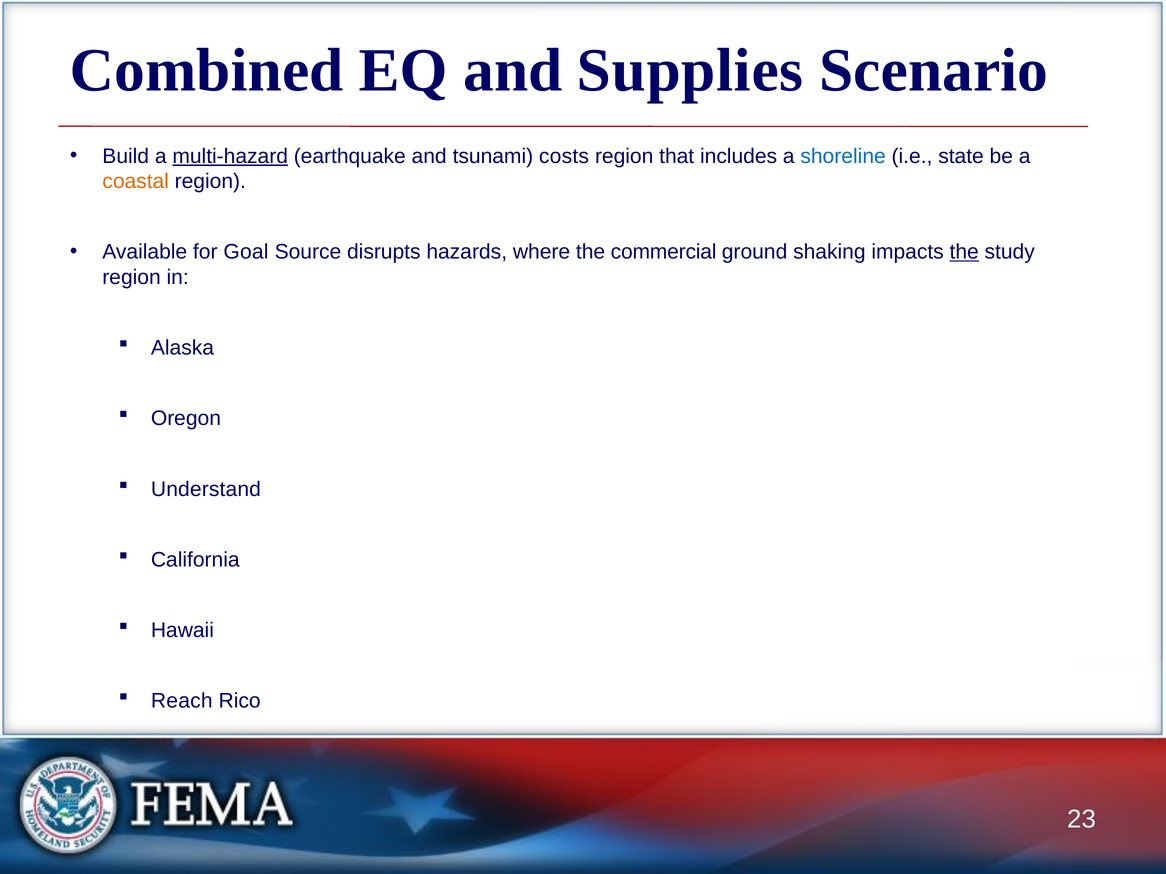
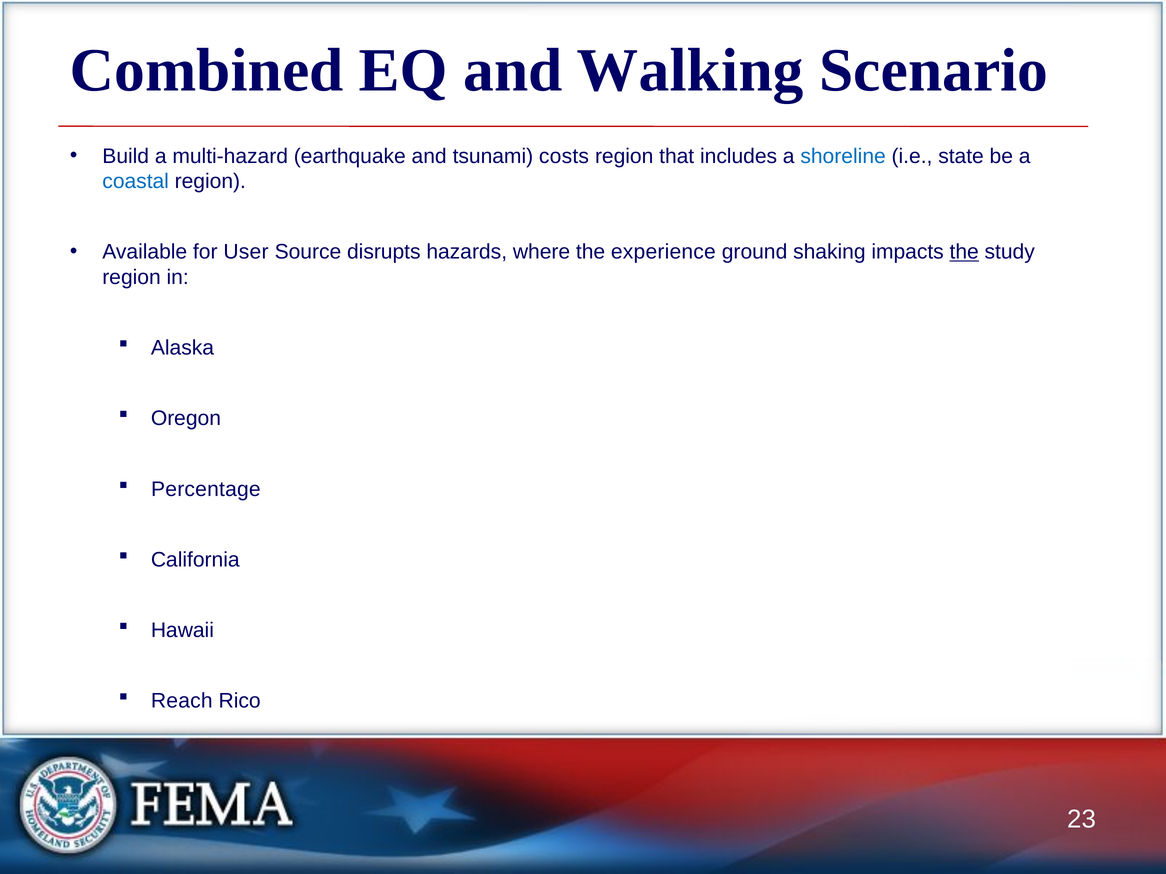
Supplies: Supplies -> Walking (690, 70)
multi-hazard underline: present -> none (230, 156)
coastal colour: orange -> blue (136, 181)
Goal: Goal -> User (246, 252)
commercial: commercial -> experience (663, 252)
Understand: Understand -> Percentage (206, 489)
